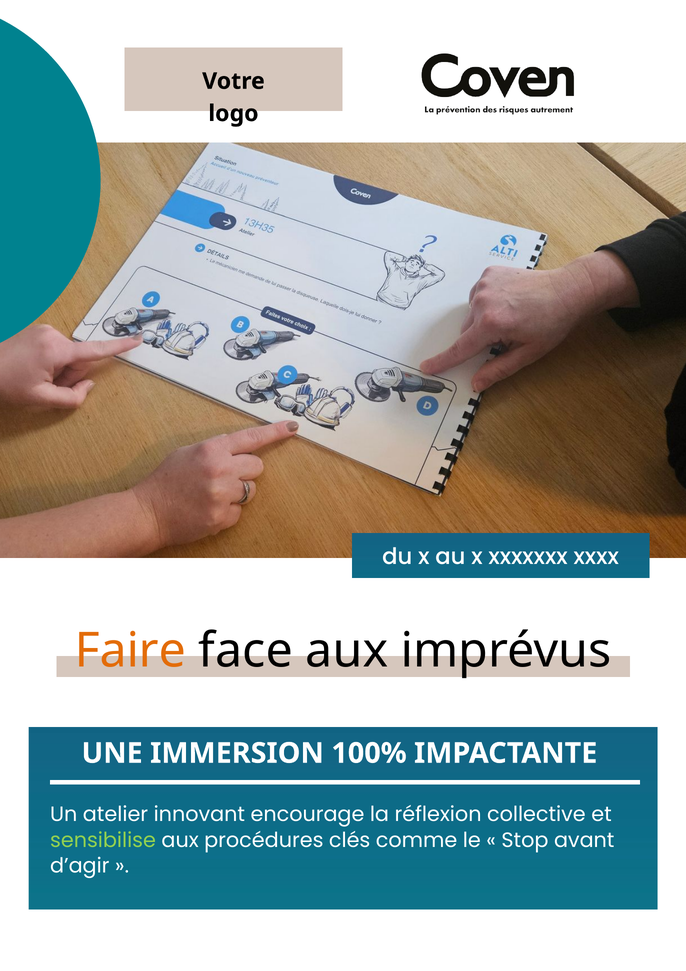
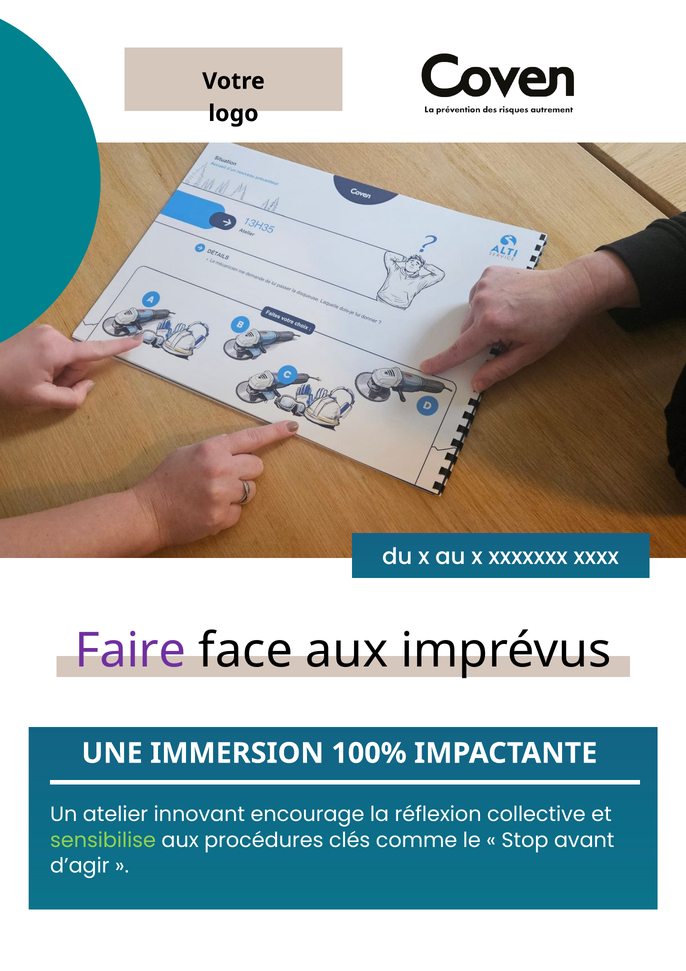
Faire colour: orange -> purple (130, 651)
